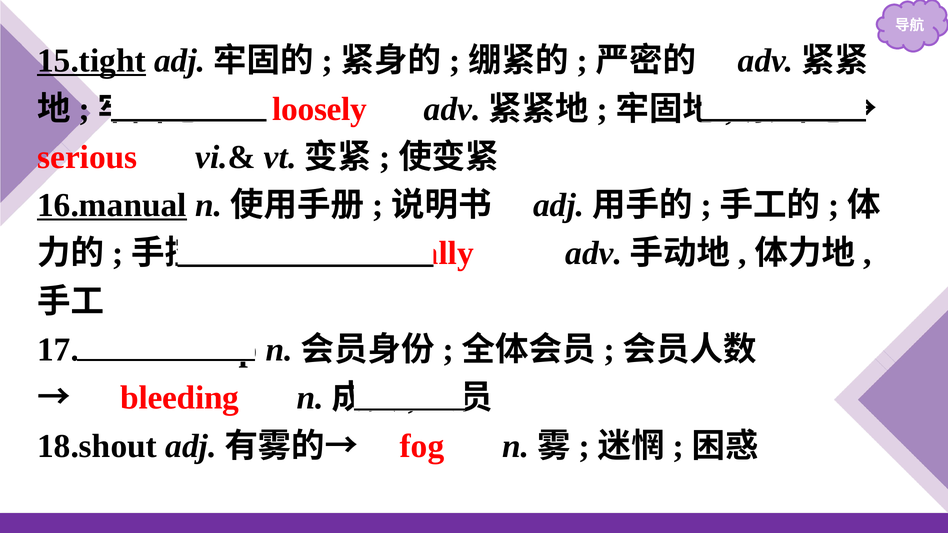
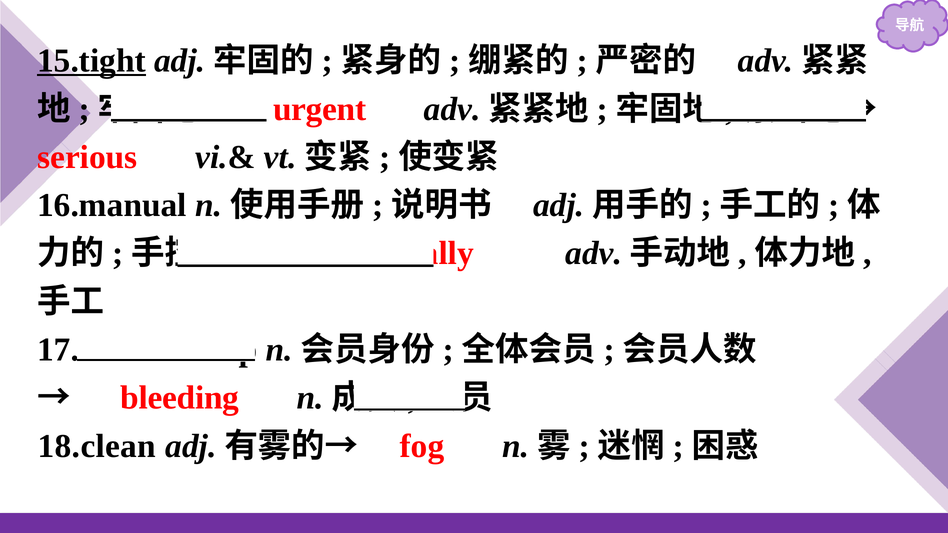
loosely: loosely -> urgent (320, 109)
16.manual underline: present -> none (112, 205)
18.shout: 18.shout -> 18.clean (97, 446)
